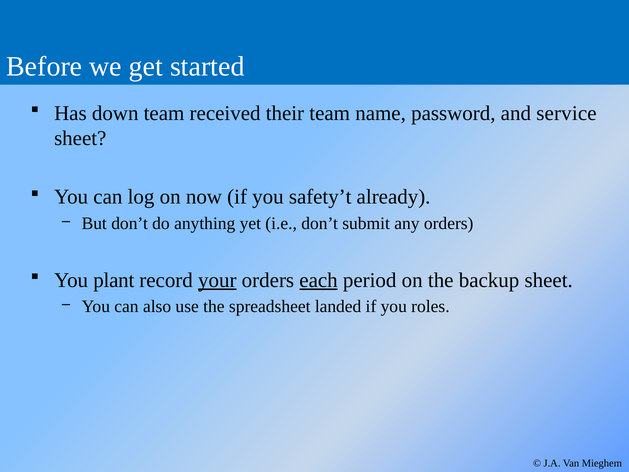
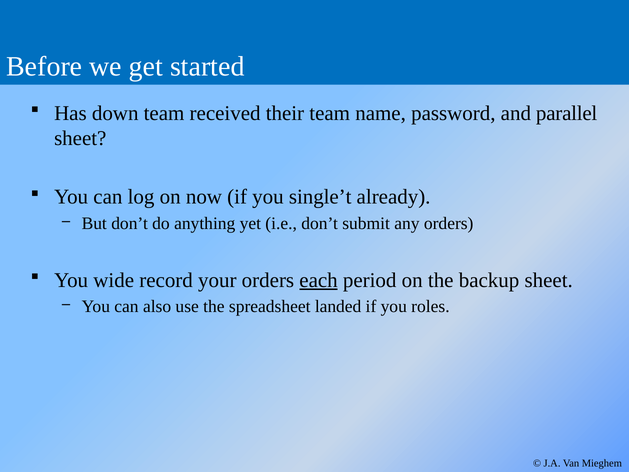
service: service -> parallel (567, 113)
safety’t: safety’t -> single’t (320, 197)
plant: plant -> wide (114, 280)
your underline: present -> none (217, 280)
